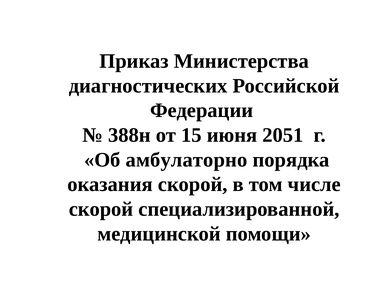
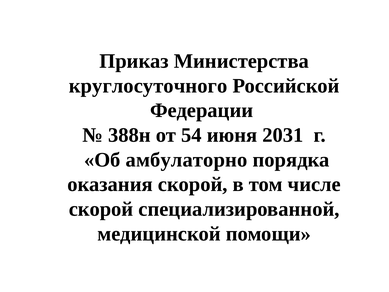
диагностических: диагностических -> круглосуточного (148, 86)
15: 15 -> 54 (191, 135)
2051: 2051 -> 2031 (283, 135)
